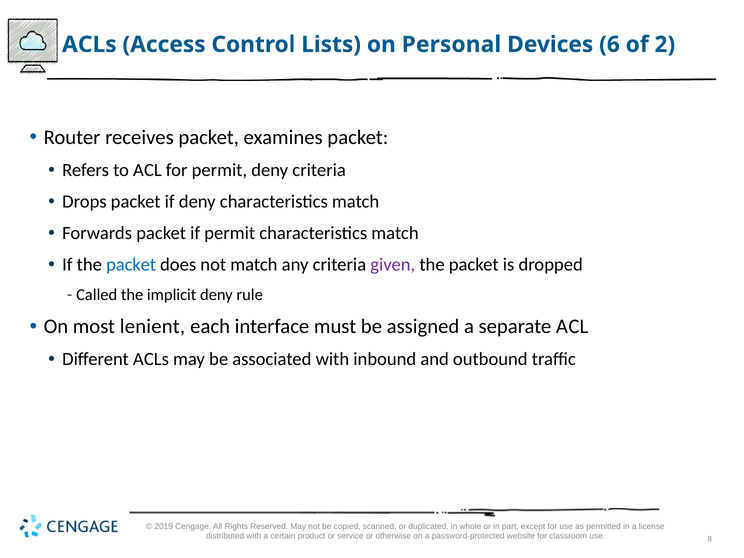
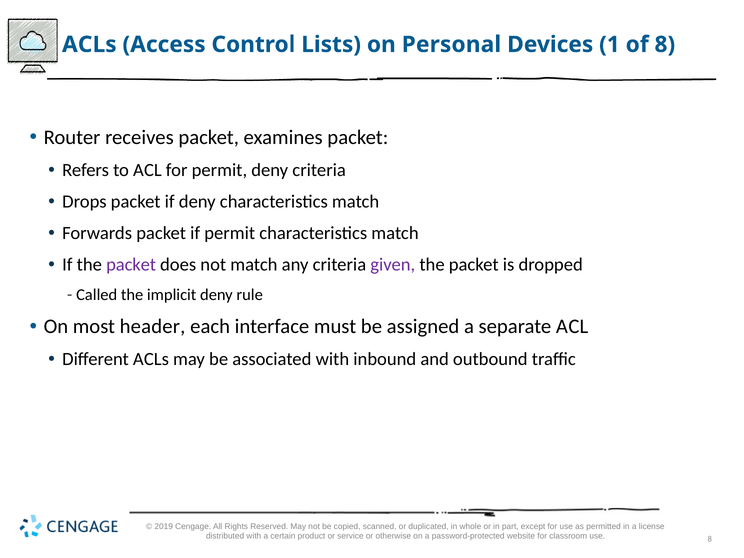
6: 6 -> 1 (609, 45)
of 2: 2 -> 8 (665, 45)
packet colour: blue -> purple (131, 265)
lenient: lenient -> header (153, 327)
